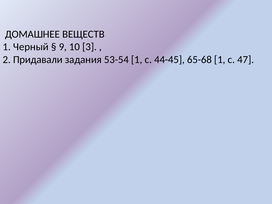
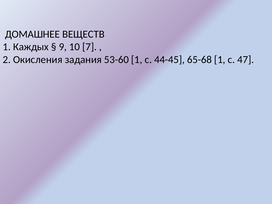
Черный: Черный -> Каждых (31, 47)
3: 3 -> 7 (89, 47)
Придавали: Придавали -> Окисления (38, 60)
53-54: 53-54 -> 53-60 (116, 60)
